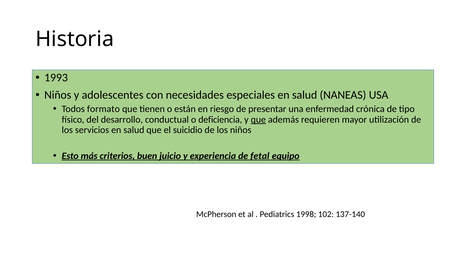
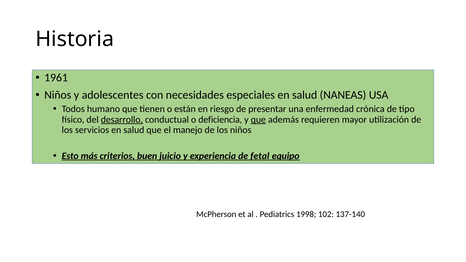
1993: 1993 -> 1961 (56, 78)
formato: formato -> humano (103, 109)
desarrollo underline: none -> present (122, 120)
suicidio: suicidio -> manejo (188, 130)
